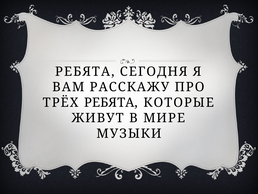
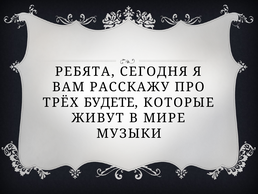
ТРЁХ РЕБЯТА: РЕБЯТА -> БУДЕТЕ (111, 102)
